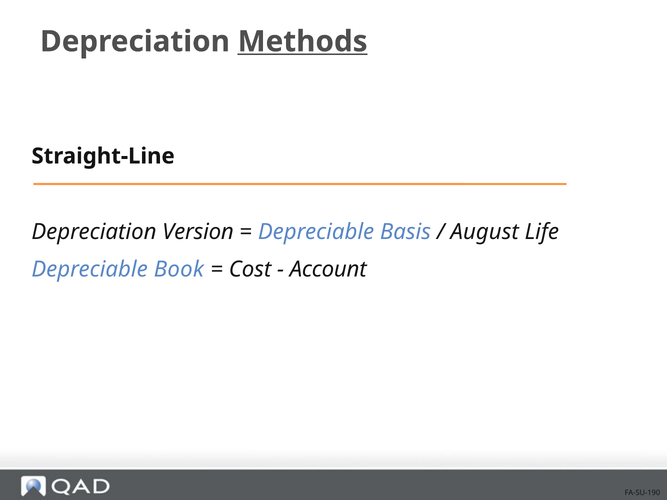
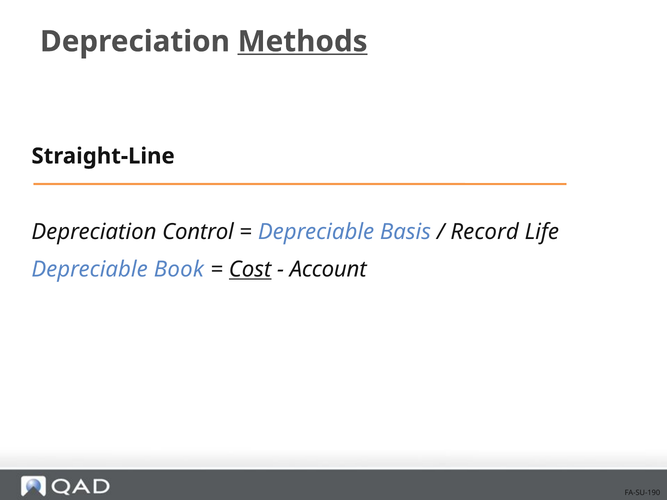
Version: Version -> Control (198, 232)
August: August -> Record (485, 232)
Cost underline: none -> present (250, 270)
